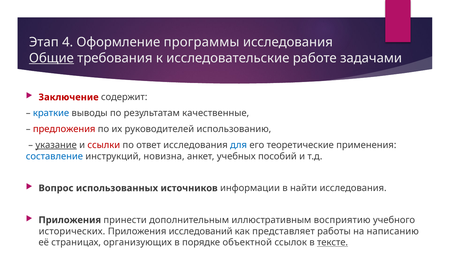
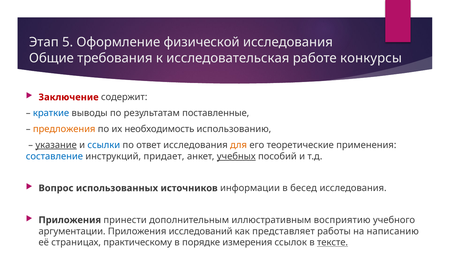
4: 4 -> 5 (68, 42)
программы: программы -> физической (202, 42)
Общие underline: present -> none (51, 58)
исследовательские: исследовательские -> исследовательская (228, 58)
задачами: задачами -> конкурсы (371, 58)
качественные: качественные -> поставленные (216, 113)
предложения colour: red -> orange (64, 129)
руководителей: руководителей -> необходимость (159, 129)
ссылки colour: red -> blue (104, 145)
для colour: blue -> orange (239, 145)
новизна: новизна -> придает (164, 156)
учебных underline: none -> present (236, 156)
найти: найти -> бесед (304, 188)
исторических: исторических -> аргументации (72, 231)
организующих: организующих -> практическому (138, 243)
объектной: объектной -> измерения (247, 243)
